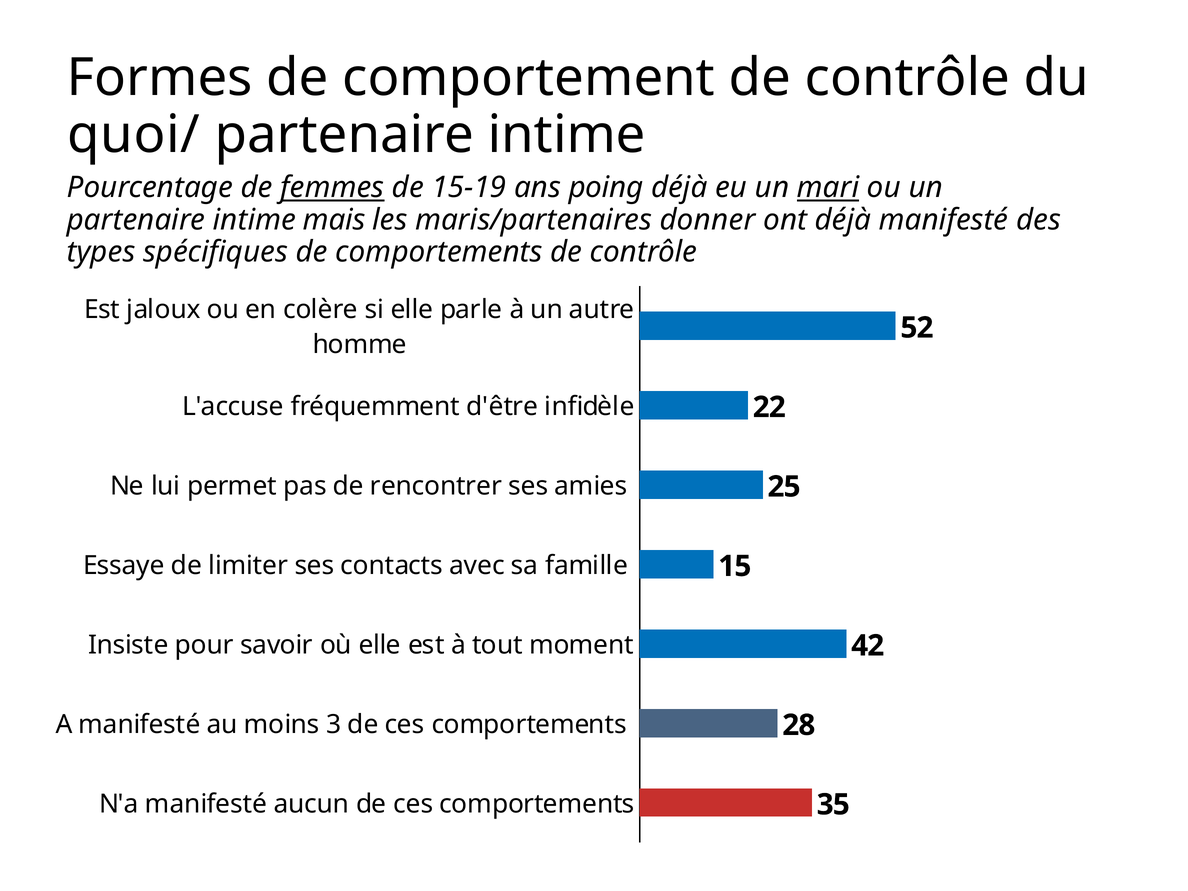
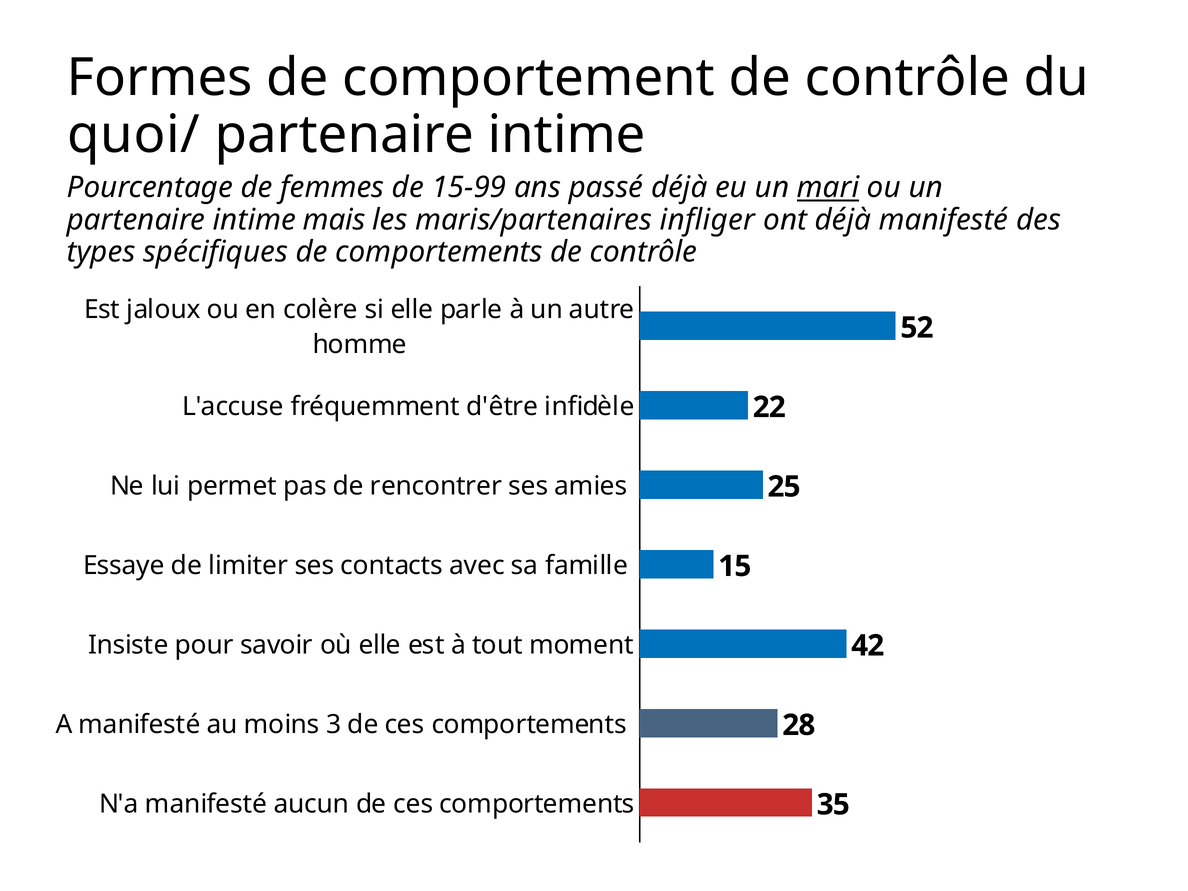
femmes underline: present -> none (332, 188)
15-19: 15-19 -> 15-99 (469, 188)
poing: poing -> passé (606, 188)
donner: donner -> infliger (707, 220)
